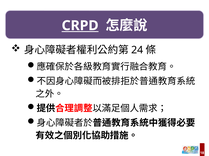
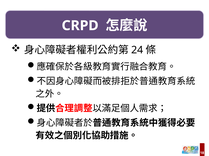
CRPD underline: present -> none (80, 26)
